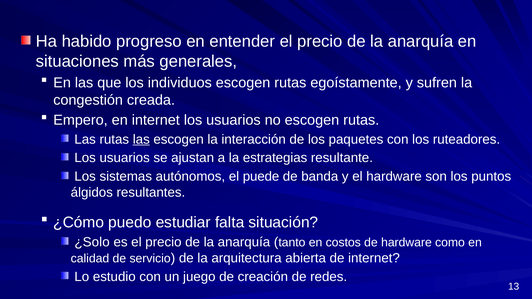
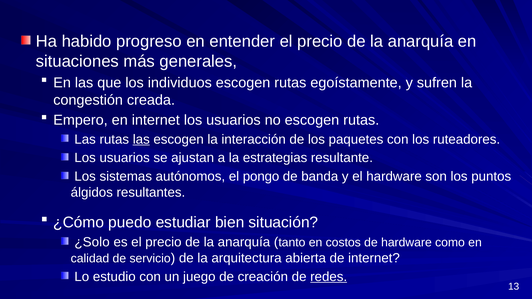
puede: puede -> pongo (261, 177)
falta: falta -> bien (230, 222)
redes underline: none -> present (329, 277)
